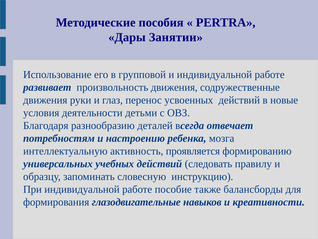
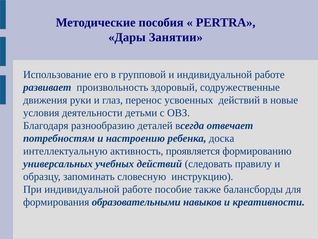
произвольность движения: движения -> здоровый (174, 87)
мозга: мозга -> доска (222, 138)
глазодвигательные: глазодвигательные -> образовательными (136, 202)
